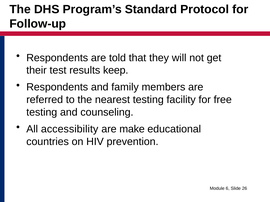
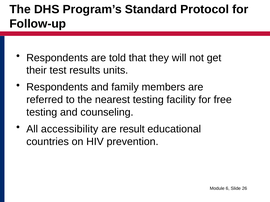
keep: keep -> units (116, 70)
make: make -> result (132, 129)
